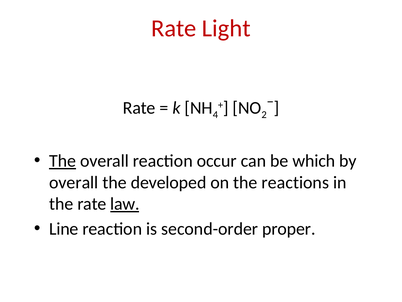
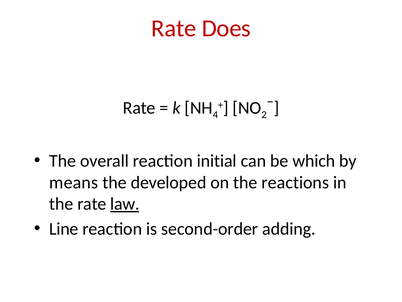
Light: Light -> Does (226, 28)
The underline: present -> none (63, 161)
occur: occur -> initial (217, 161)
overall: overall -> means (74, 182)
proper: proper -> adding (289, 229)
